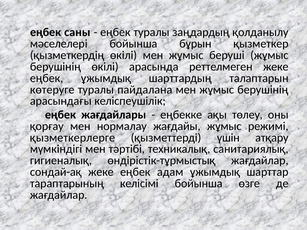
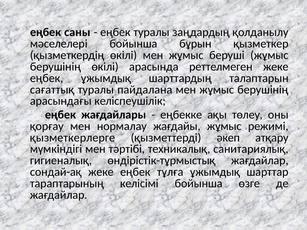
көтеруге: көтеруге -> сағаттық (52, 90)
үшiн: үшiн -> әкеп (228, 138)
адам: адам -> тұлға (170, 172)
